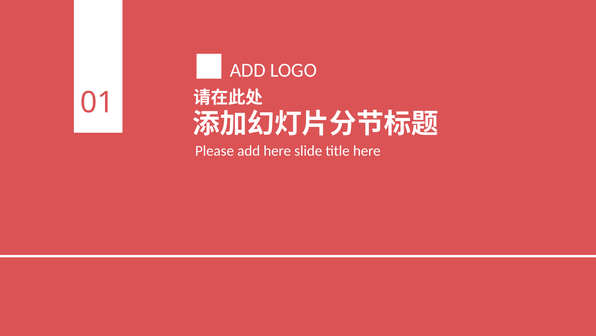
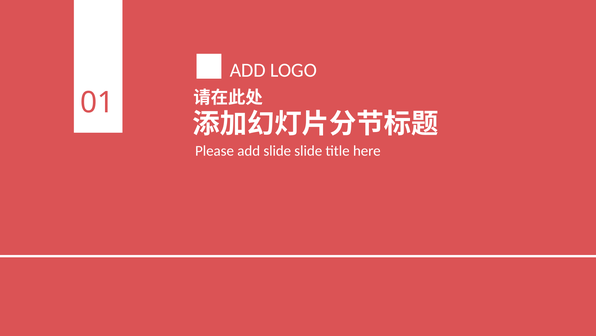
add here: here -> slide (277, 150)
